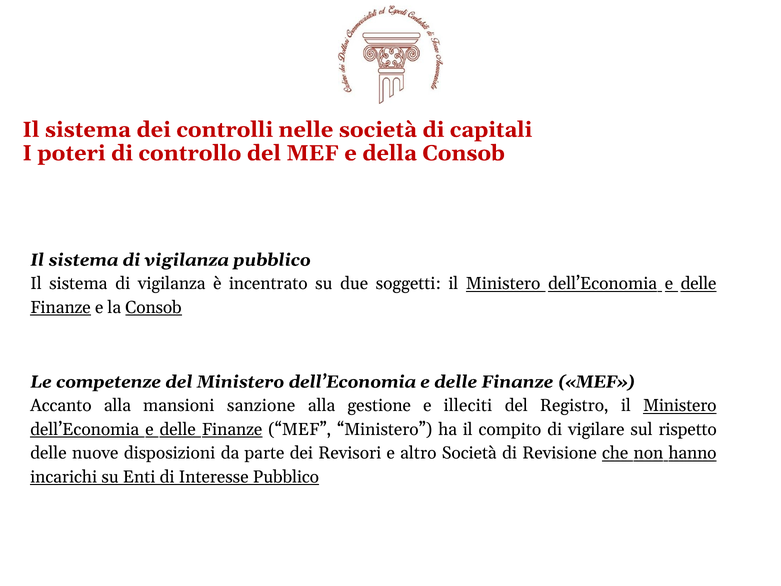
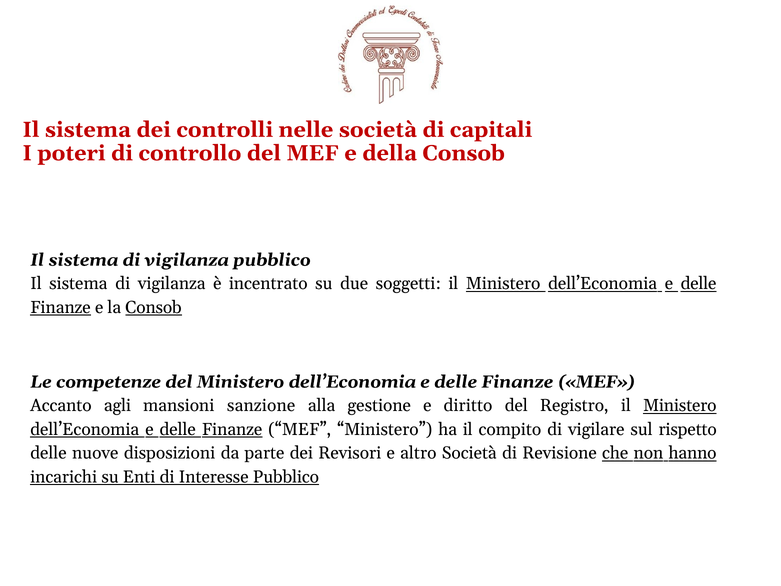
Accanto alla: alla -> agli (118, 406)
illeciti: illeciti -> diritto (468, 406)
